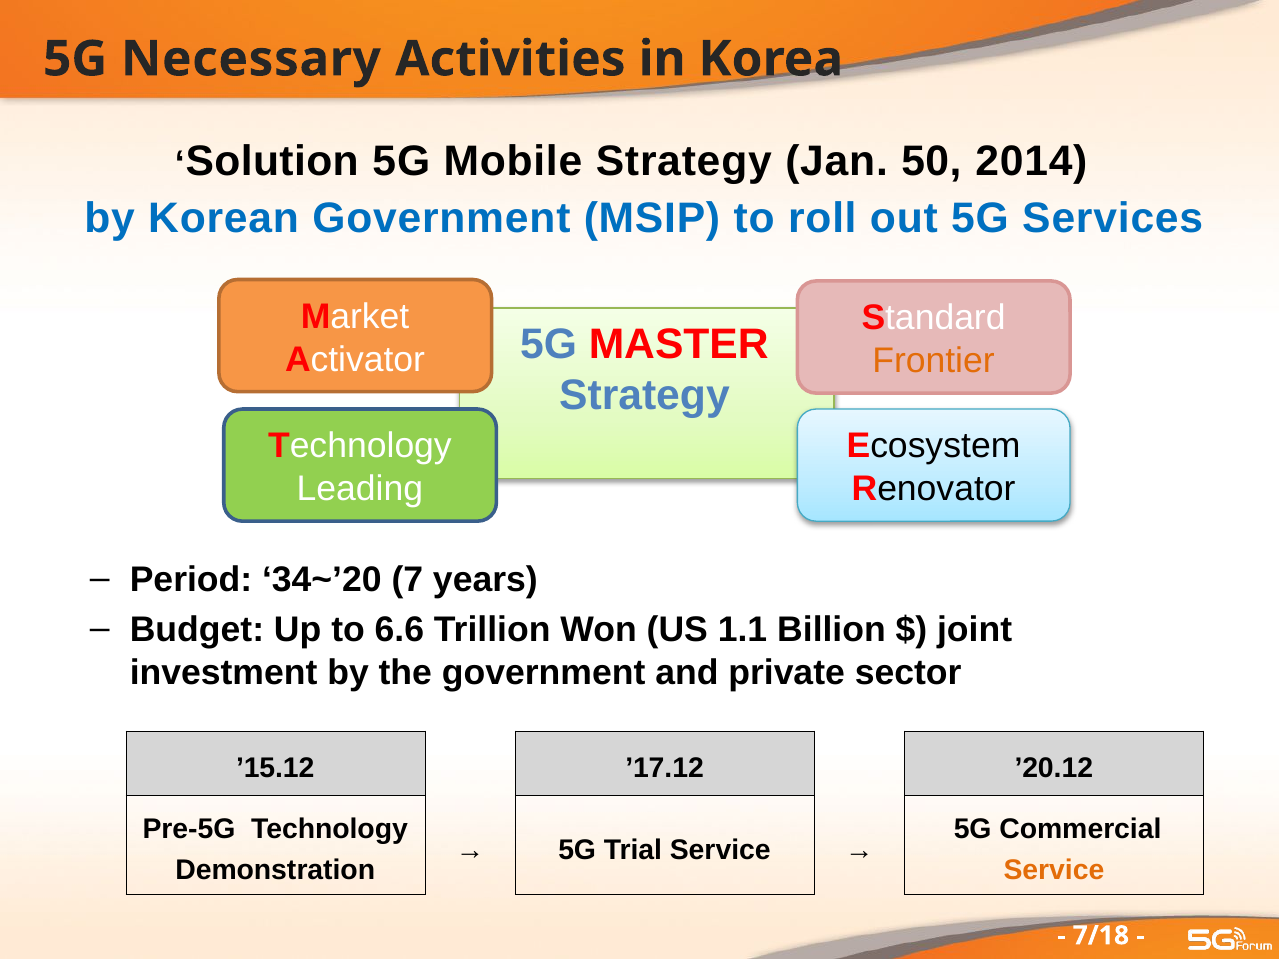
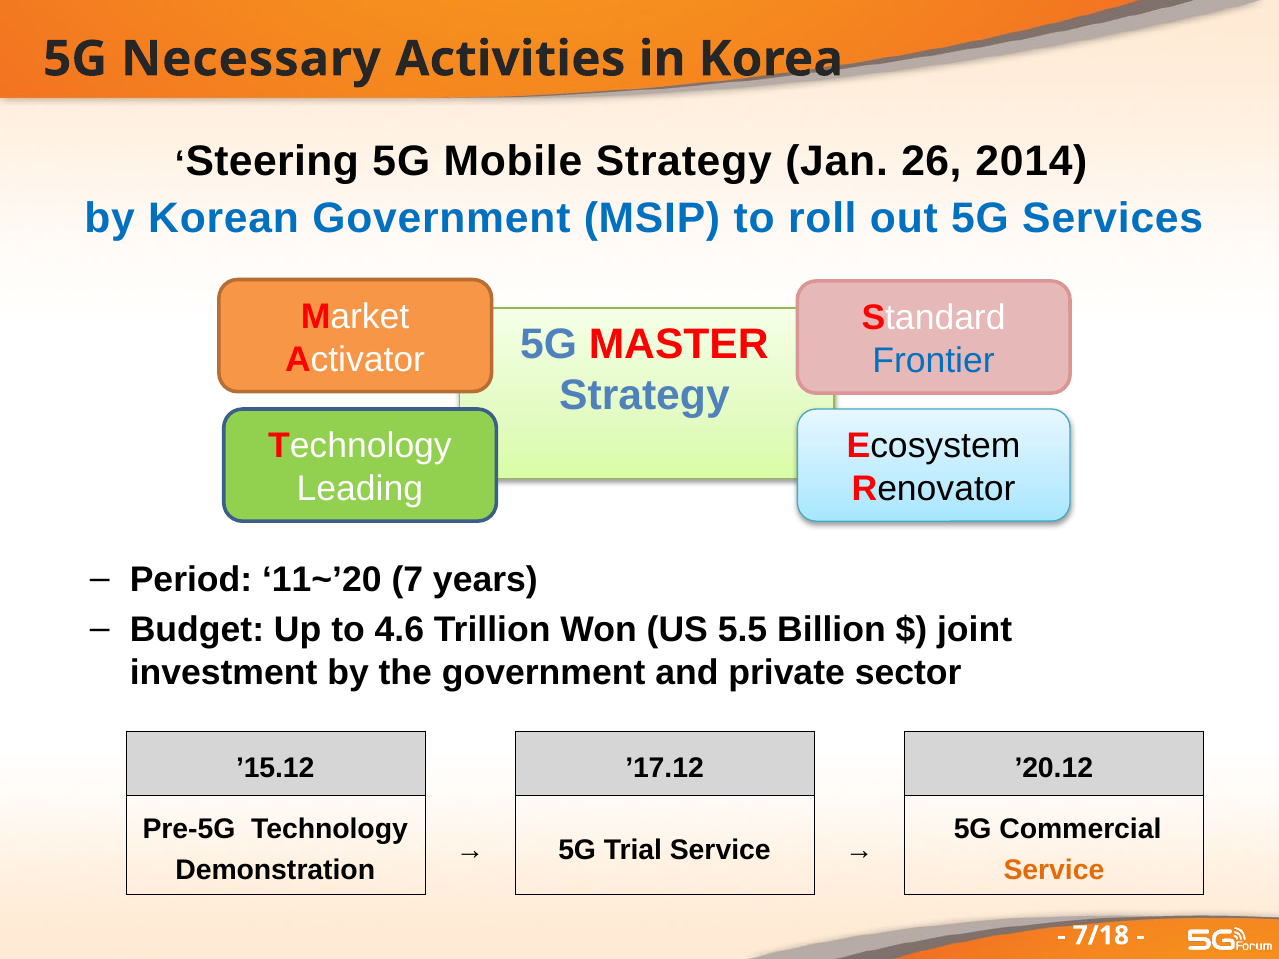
Solution: Solution -> Steering (272, 162)
50: 50 -> 26 (931, 162)
Frontier colour: orange -> blue (934, 361)
34~’20: 34~’20 -> 11~’20 (322, 580)
6.6: 6.6 -> 4.6 (399, 630)
1.1: 1.1 -> 5.5 (743, 630)
